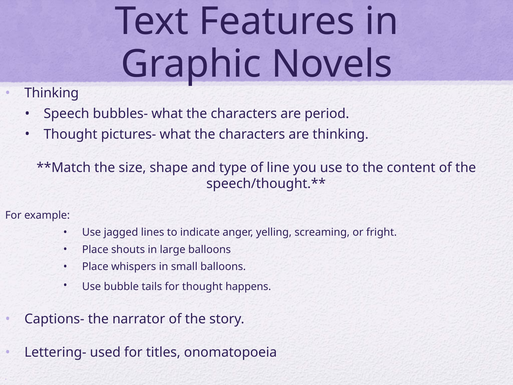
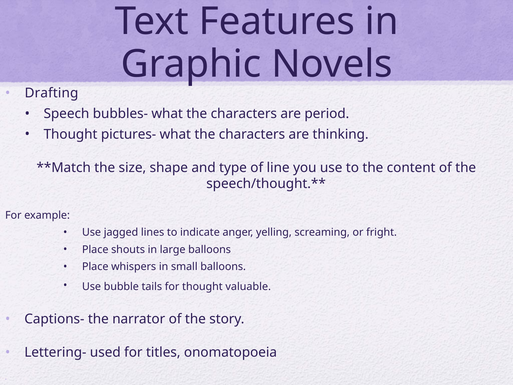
Thinking: Thinking -> Drafting (52, 93)
happens: happens -> valuable (248, 286)
